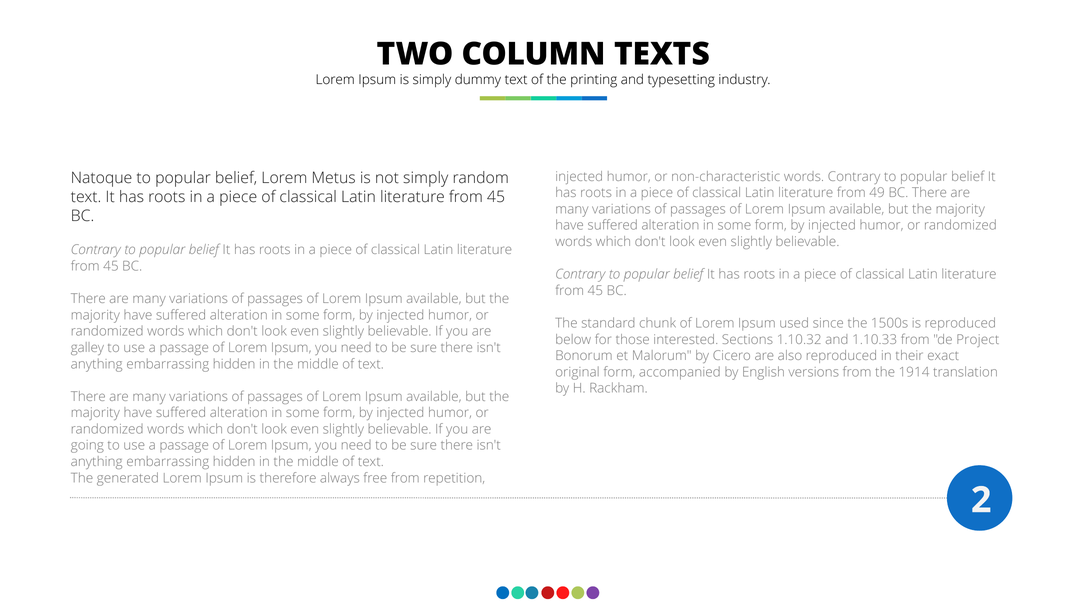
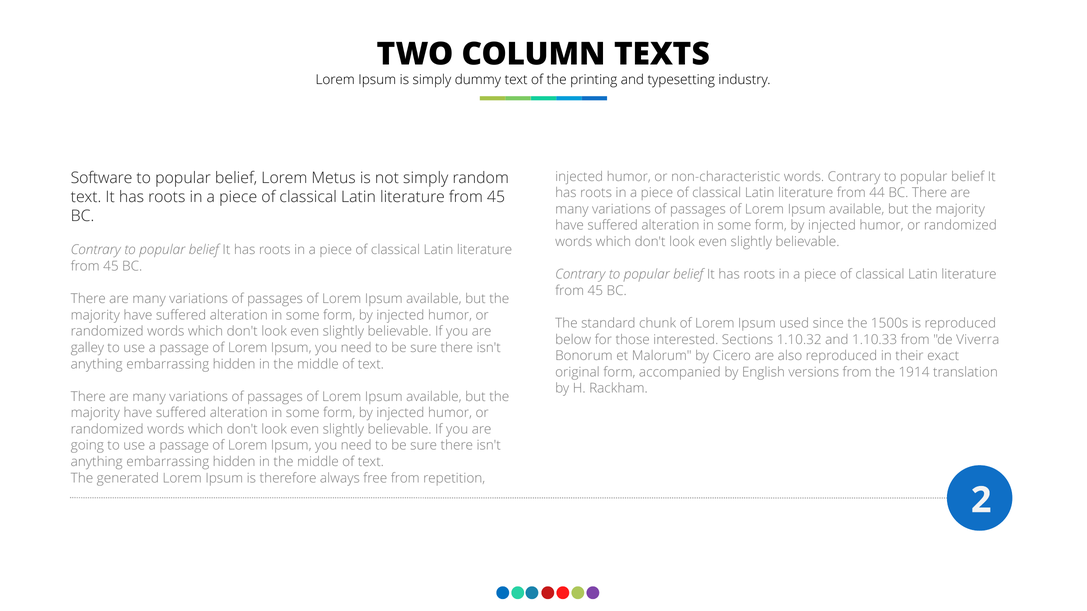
Natoque: Natoque -> Software (102, 178)
49: 49 -> 44 (877, 193)
Project: Project -> Viverra (978, 340)
